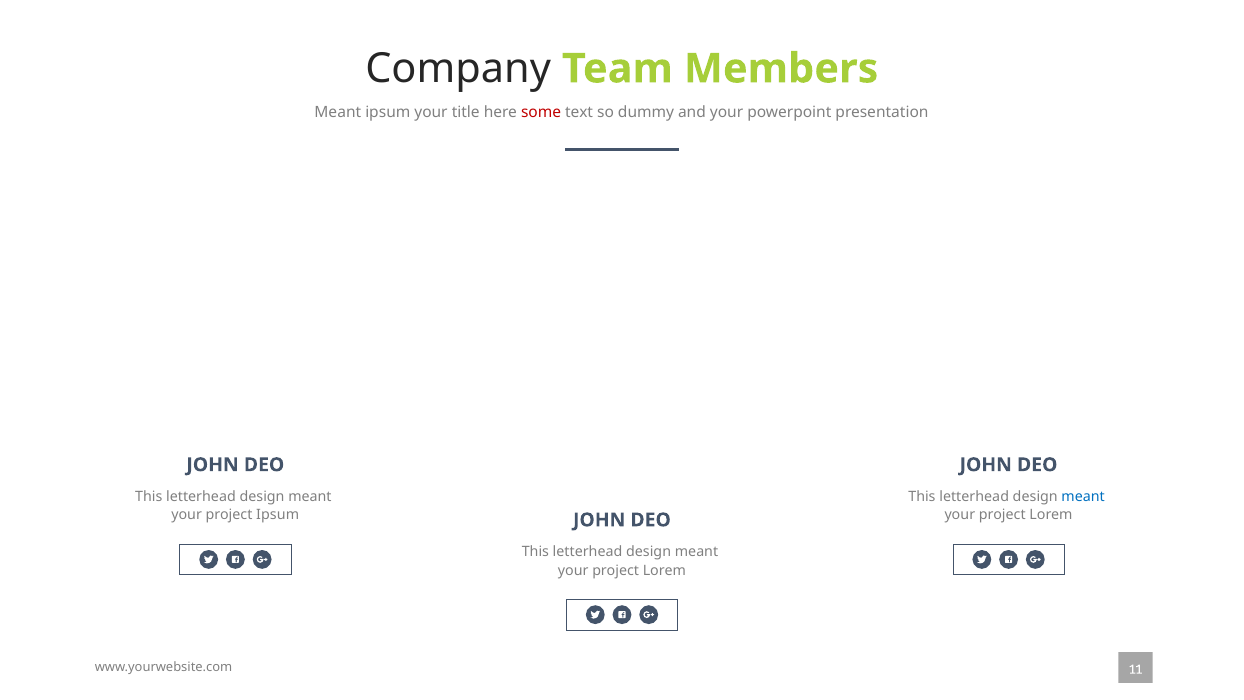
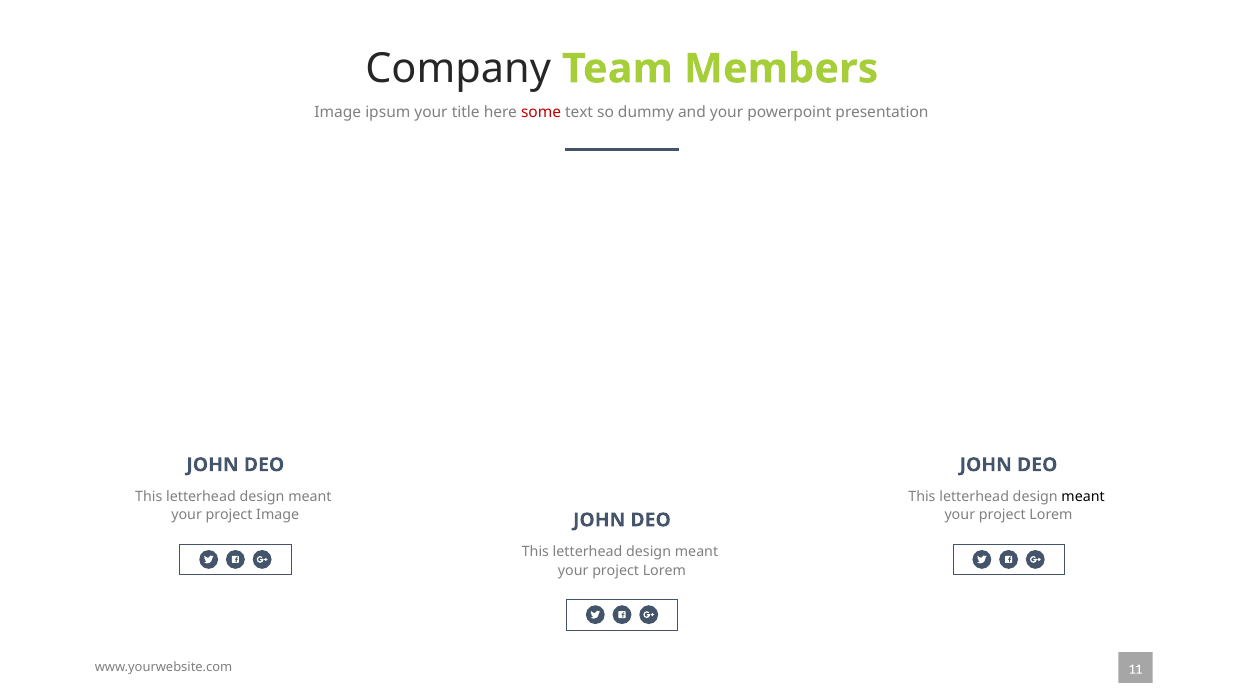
Meant: Meant -> Image (338, 113)
meant colour: blue -> black (1083, 497)
project Ipsum: Ipsum -> Image (278, 515)
